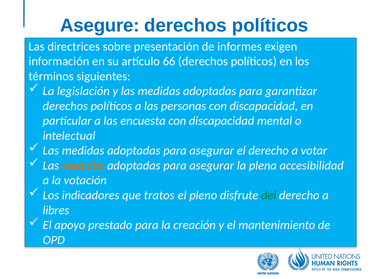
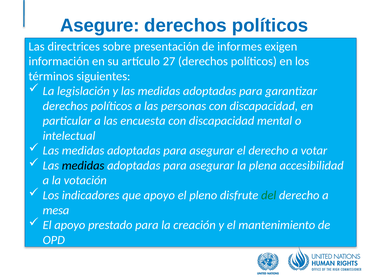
66: 66 -> 27 (169, 61)
medidas colour: orange -> black (83, 166)
que tratos: tratos -> apoyo (159, 195)
libres: libres -> mesa (56, 210)
